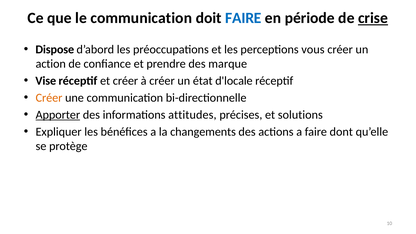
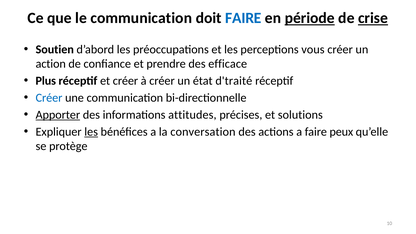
période underline: none -> present (310, 18)
Dispose: Dispose -> Soutien (55, 49)
marque: marque -> efficace (228, 64)
Vise: Vise -> Plus (46, 81)
d'locale: d'locale -> d'traité (234, 81)
Créer colour: orange -> blue (49, 98)
les underline: none -> present (91, 132)
changements: changements -> conversation (203, 132)
dont: dont -> peux (341, 132)
